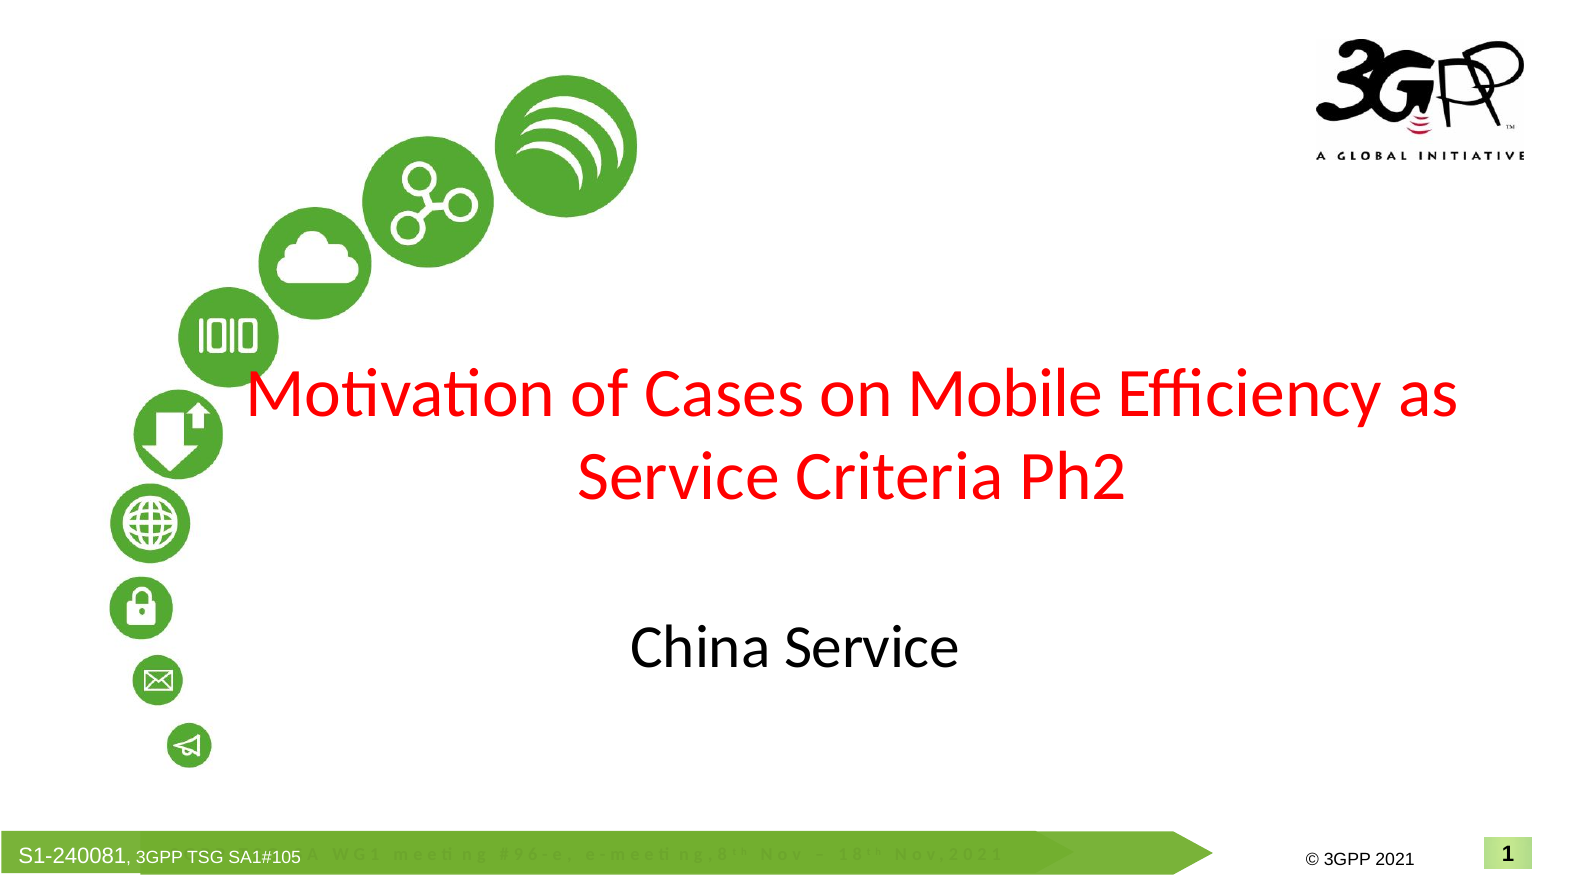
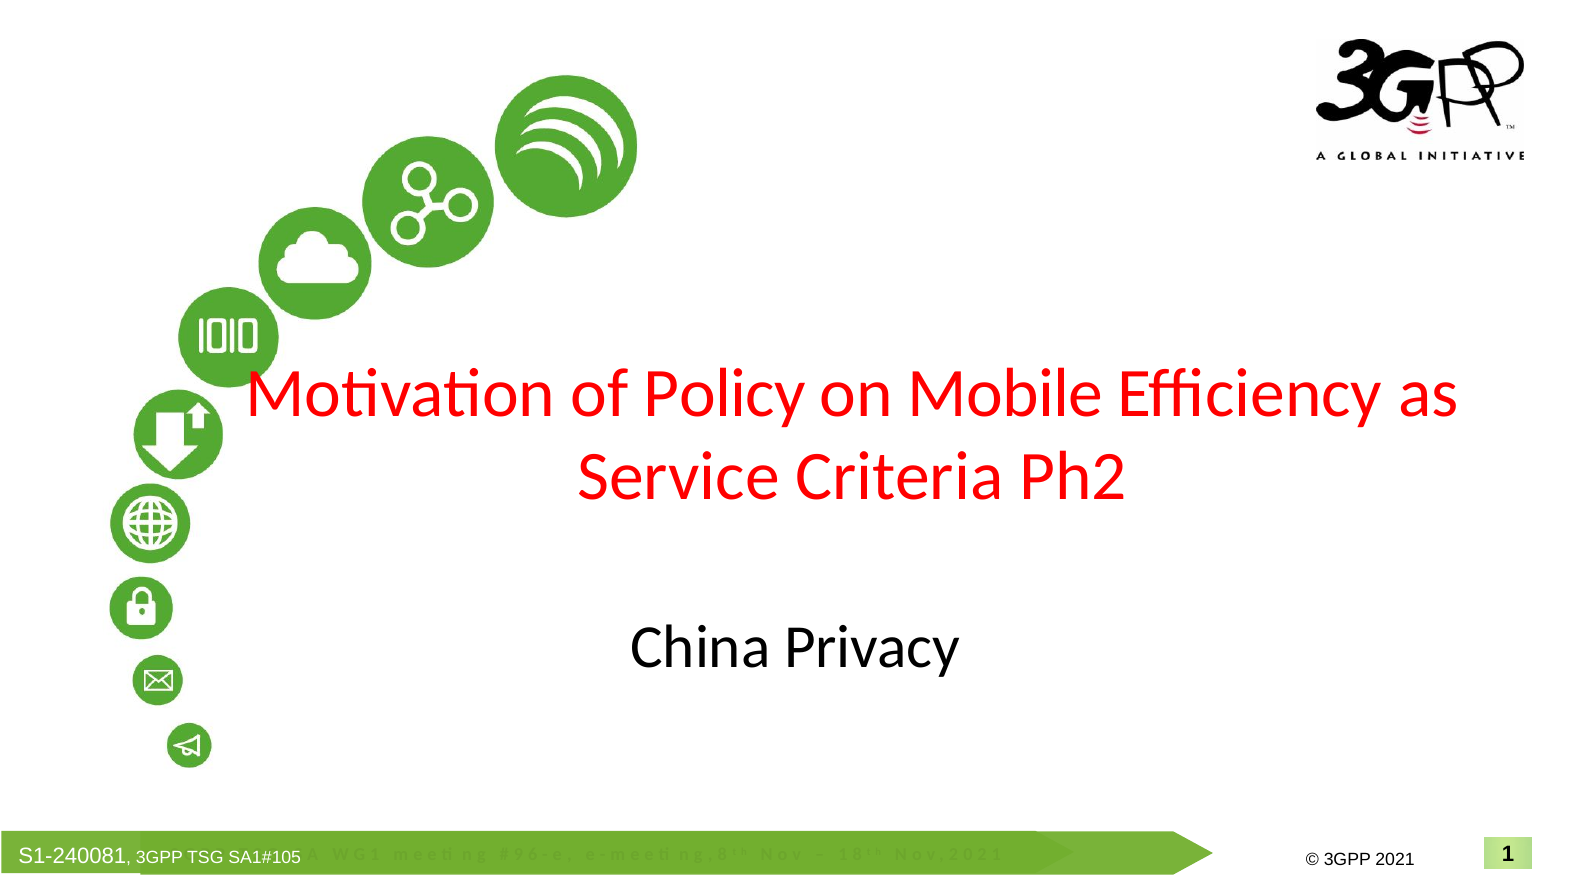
Cases: Cases -> Policy (725, 394)
China Service: Service -> Privacy (872, 648)
